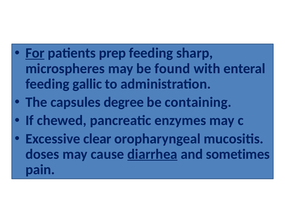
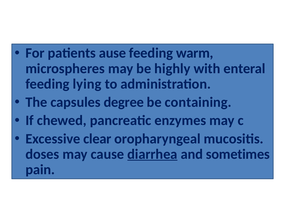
For underline: present -> none (35, 53)
prep: prep -> ause (112, 53)
sharp: sharp -> warm (195, 53)
found: found -> highly (172, 68)
gallic: gallic -> lying (87, 84)
